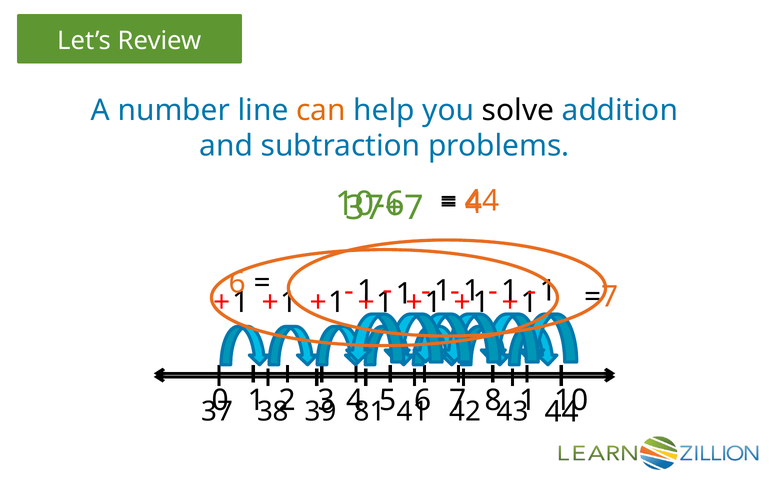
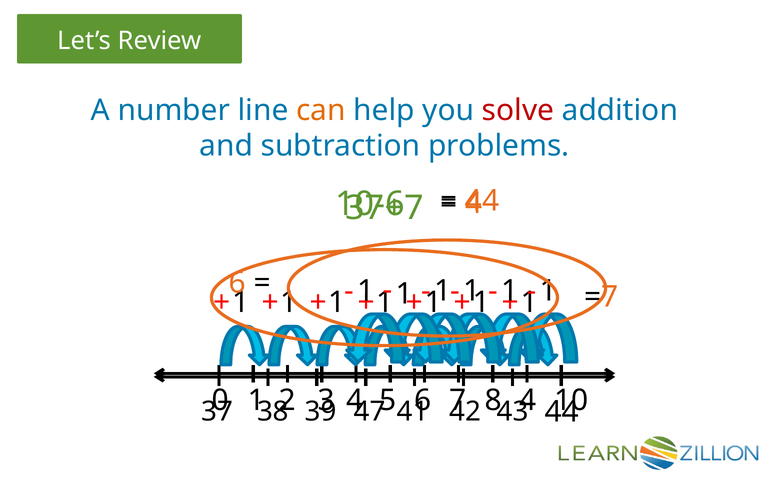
solve colour: black -> red (518, 110)
4 1: 1 -> 4 (528, 401)
81: 81 -> 47 (370, 412)
